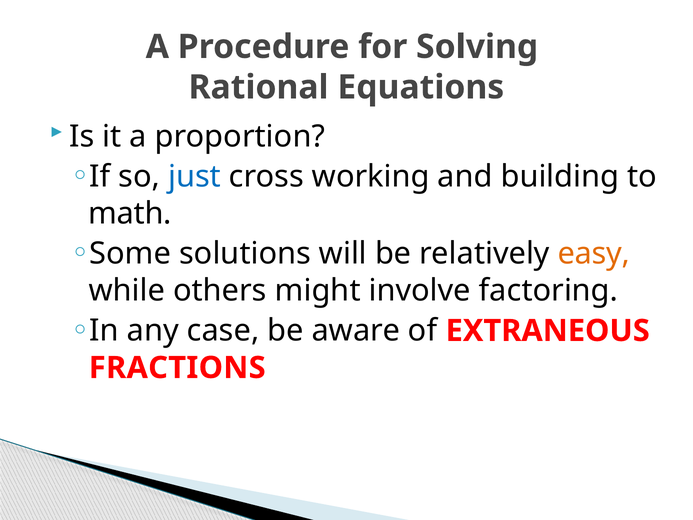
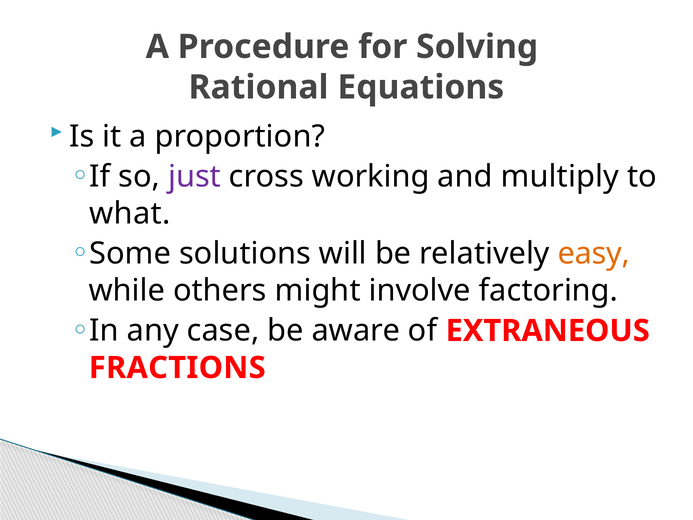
just colour: blue -> purple (194, 176)
building: building -> multiply (560, 176)
math: math -> what (130, 213)
